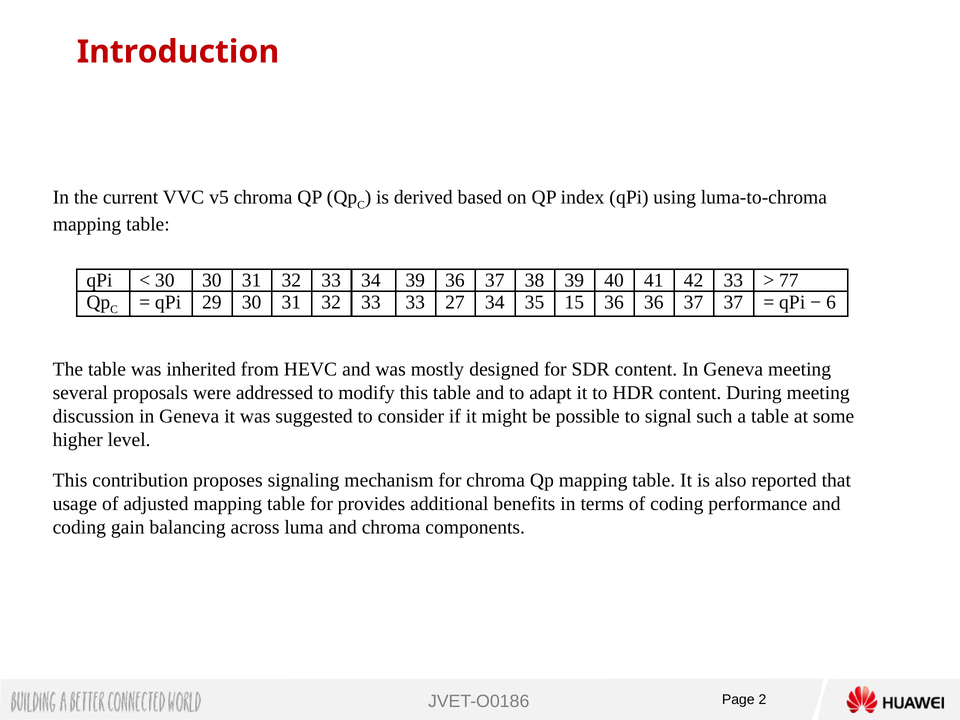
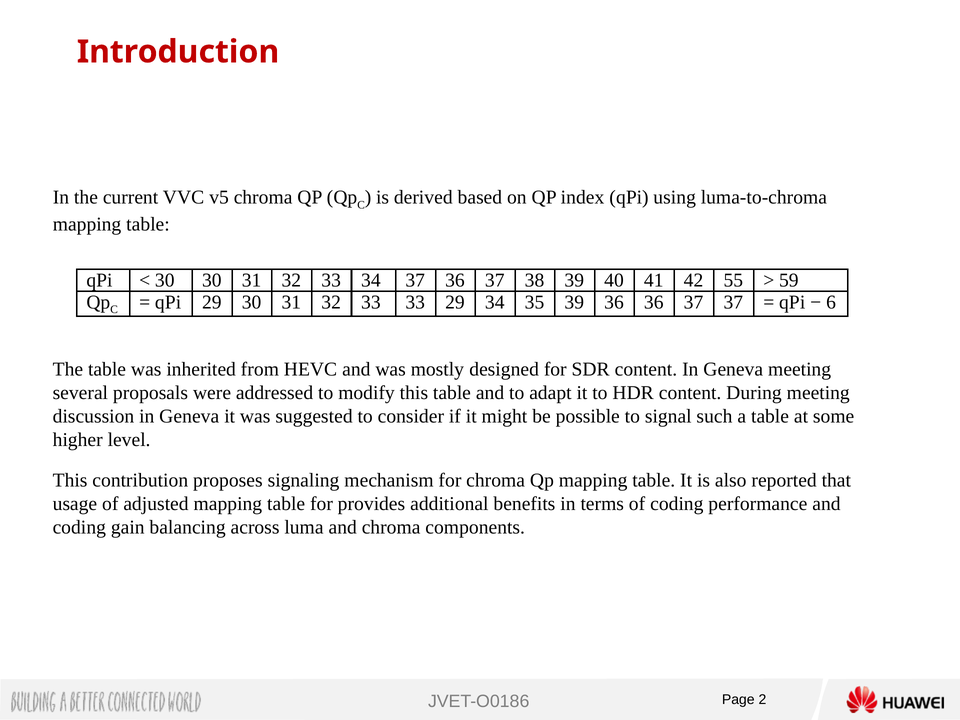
34 39: 39 -> 37 (415, 280)
42 33: 33 -> 55 (733, 280)
77: 77 -> 59 (789, 280)
33 27: 27 -> 29 (455, 302)
35 15: 15 -> 39 (574, 302)
